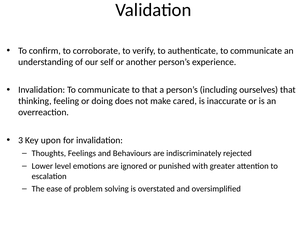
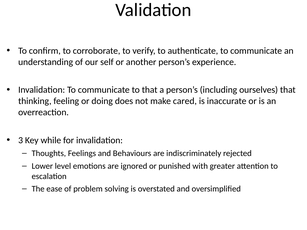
upon: upon -> while (51, 140)
